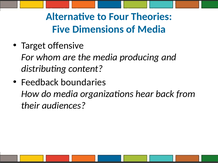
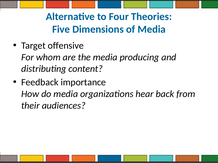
boundaries: boundaries -> importance (83, 83)
